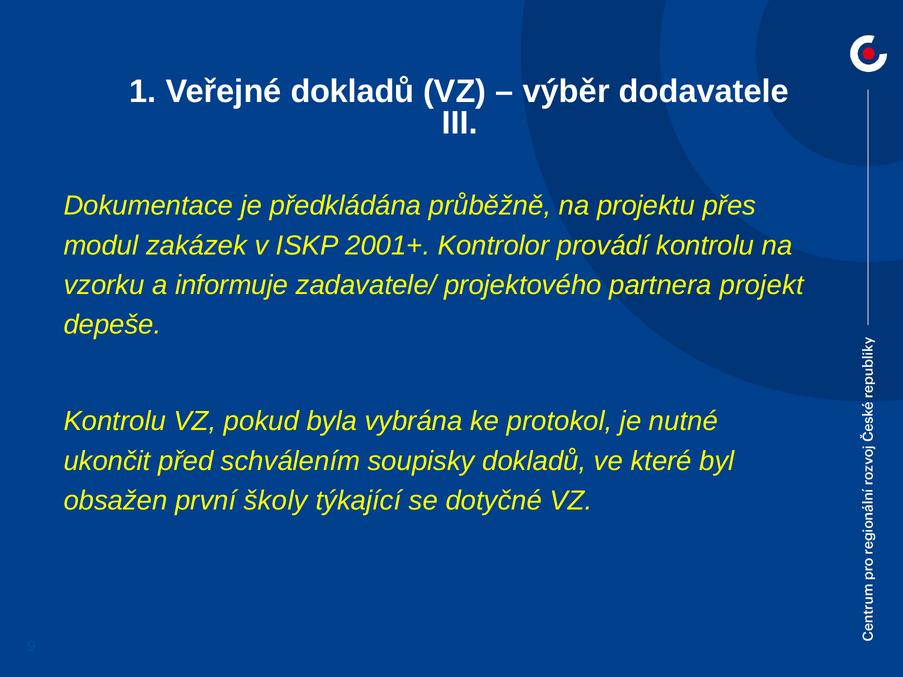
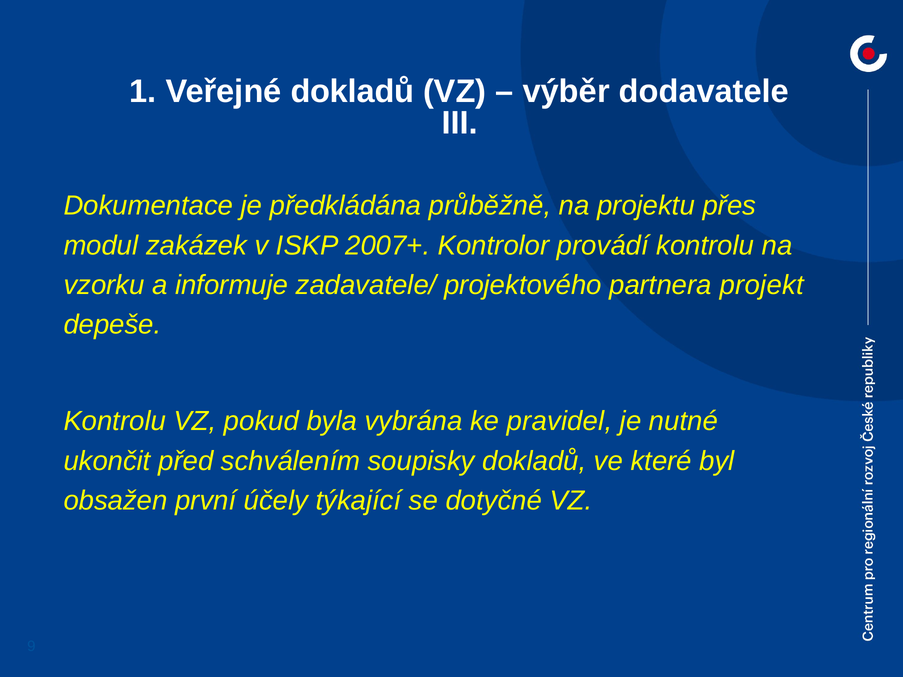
2001+: 2001+ -> 2007+ (388, 246)
protokol: protokol -> pravidel (560, 421)
školy: školy -> účely (276, 501)
